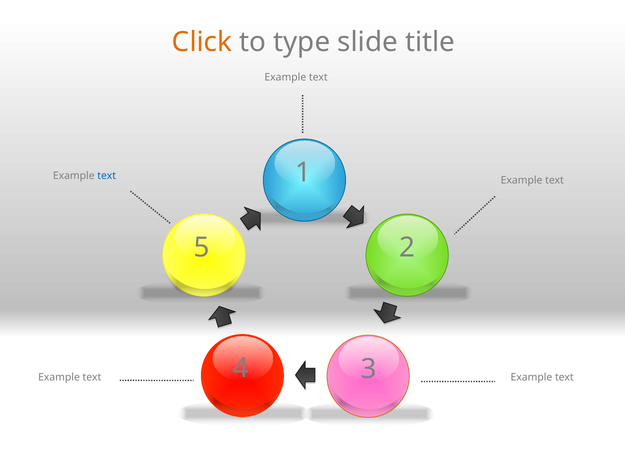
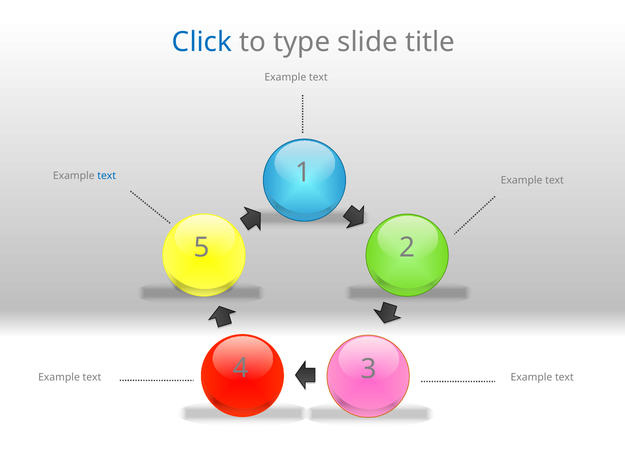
Click colour: orange -> blue (202, 42)
